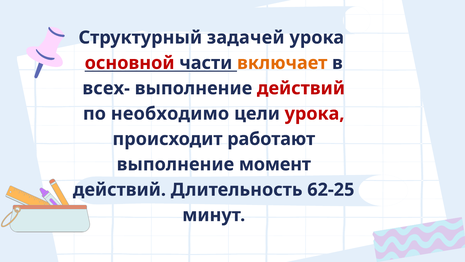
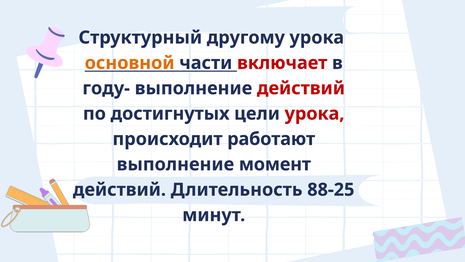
задачей: задачей -> другому (246, 38)
основной colour: red -> orange (130, 63)
включает colour: orange -> red (282, 63)
всех-: всех- -> году- (106, 88)
необходимо: необходимо -> достигнутых (170, 113)
62-25: 62-25 -> 88-25 (331, 189)
